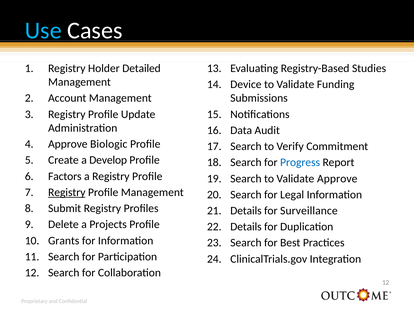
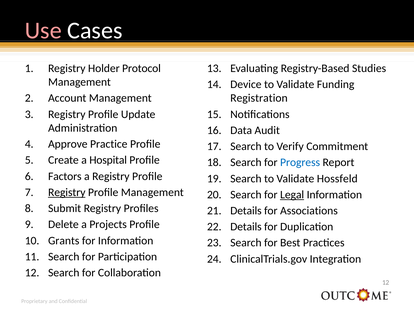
Use colour: light blue -> pink (43, 31)
Detailed: Detailed -> Protocol (141, 68)
Submissions: Submissions -> Registration (259, 98)
Biologic: Biologic -> Practice (109, 144)
Develop: Develop -> Hospital (108, 160)
Validate Approve: Approve -> Hossfeld (337, 179)
Legal underline: none -> present (292, 195)
Surveillance: Surveillance -> Associations (309, 211)
